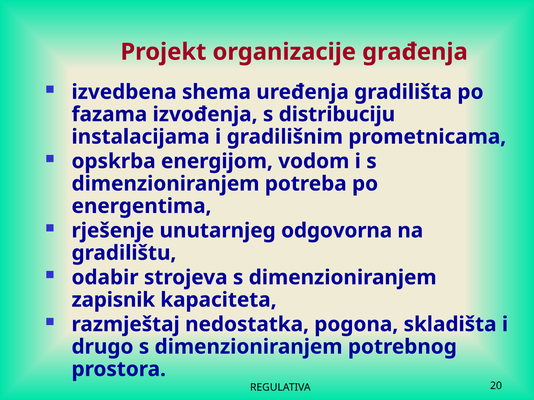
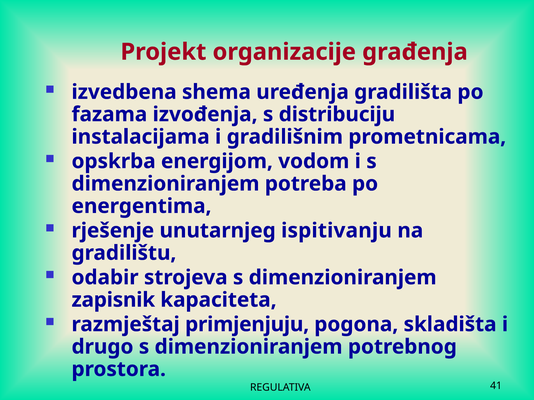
odgovorna: odgovorna -> ispitivanju (336, 231)
nedostatka: nedostatka -> primjenjuju (247, 325)
20: 20 -> 41 (496, 386)
